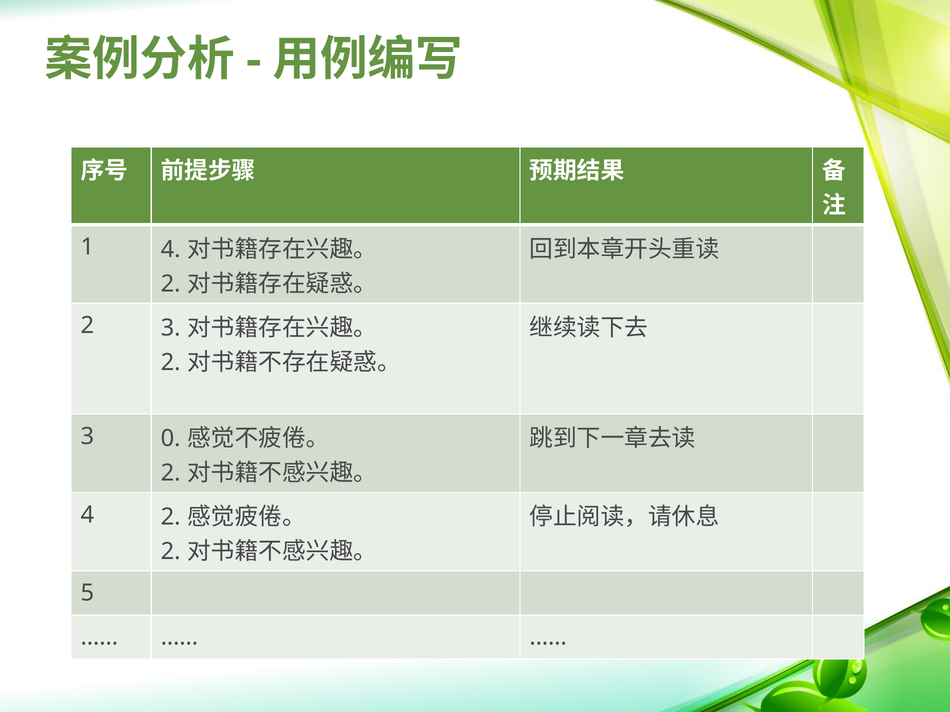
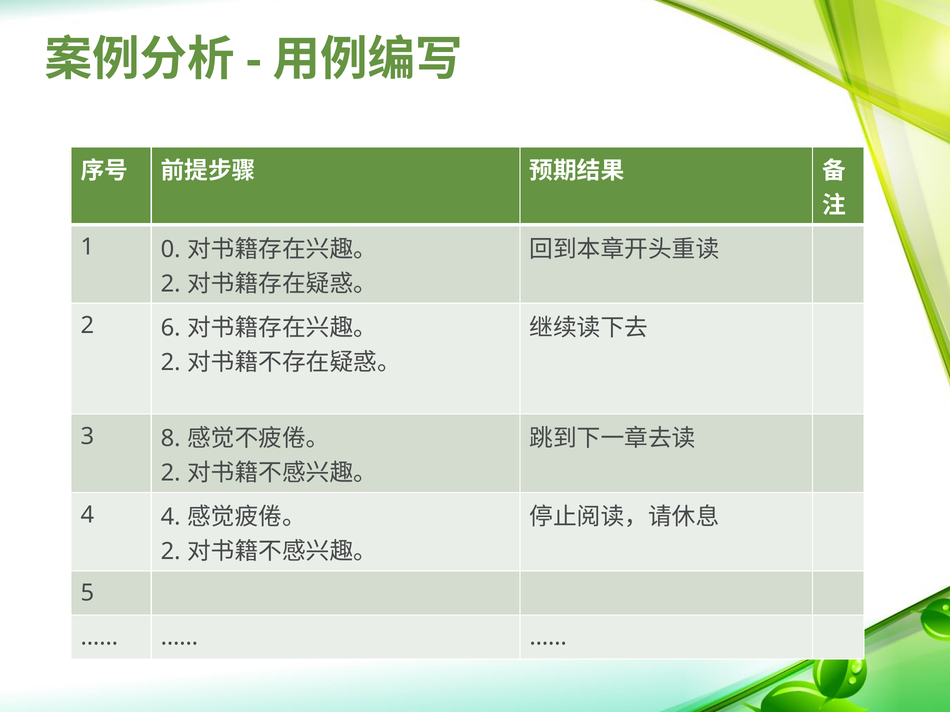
1 4: 4 -> 0 (171, 249)
2 3: 3 -> 6 (171, 328)
0: 0 -> 8 (171, 439)
4 2: 2 -> 4 (171, 517)
